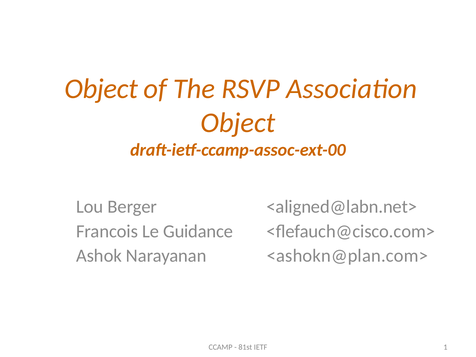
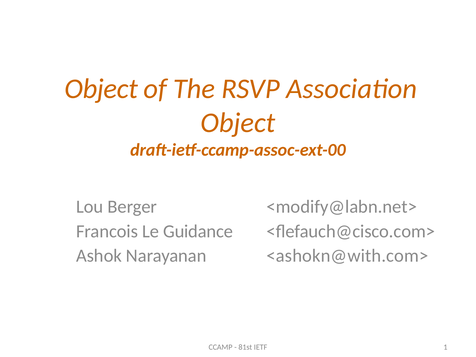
<aligned@labn.net>: <aligned@labn.net> -> <modify@labn.net> (342, 207)
<ashokn@plan.com>: <ashokn@plan.com> -> <ashokn@with.com> (347, 256)
